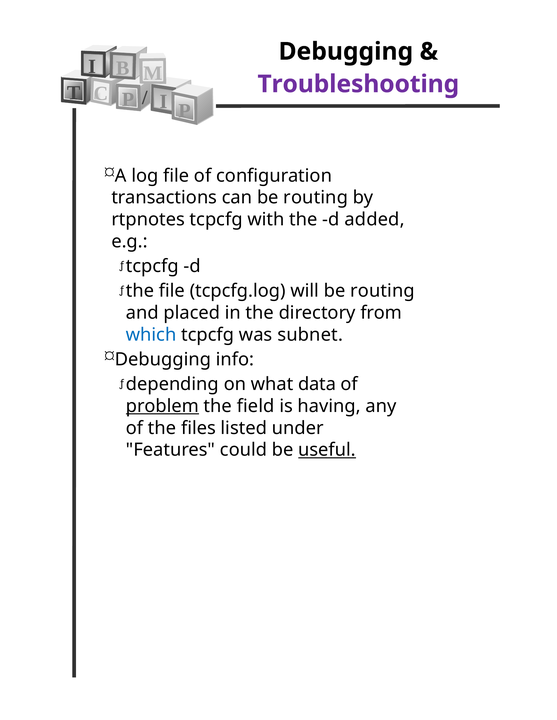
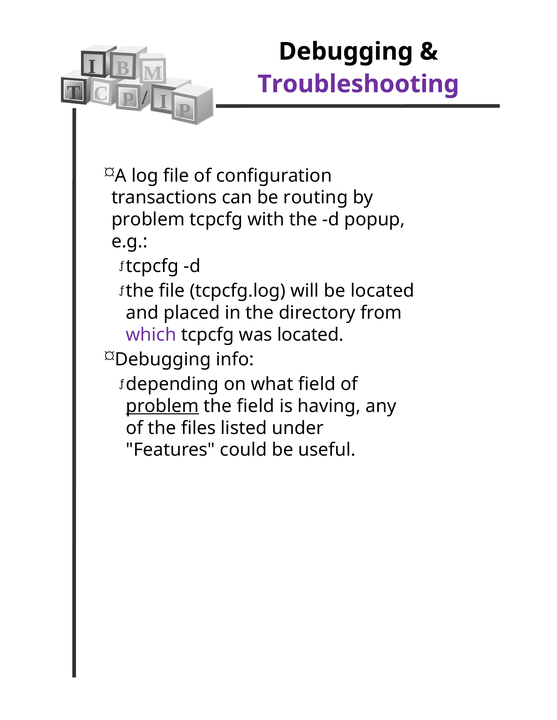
rtpnotes: rtpnotes -> problem (148, 220)
added: added -> popup (375, 220)
will be routing: routing -> located (382, 291)
which colour: blue -> purple (151, 335)
was subnet: subnet -> located (310, 335)
what data: data -> field (317, 384)
useful underline: present -> none (327, 450)
